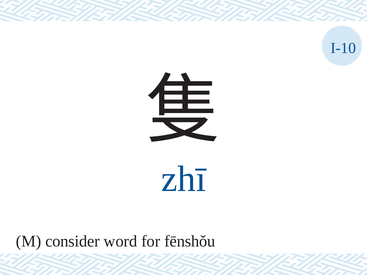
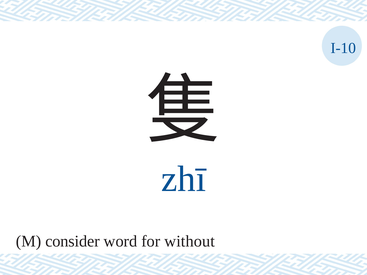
fēnshǒu: fēnshǒu -> without (190, 242)
